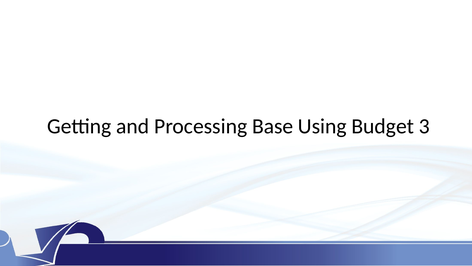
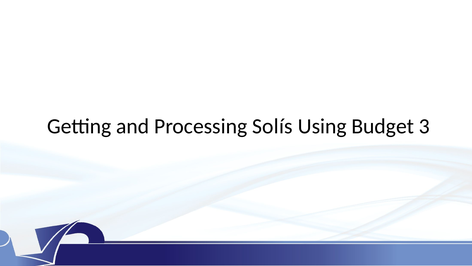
Base: Base -> Solís (272, 126)
